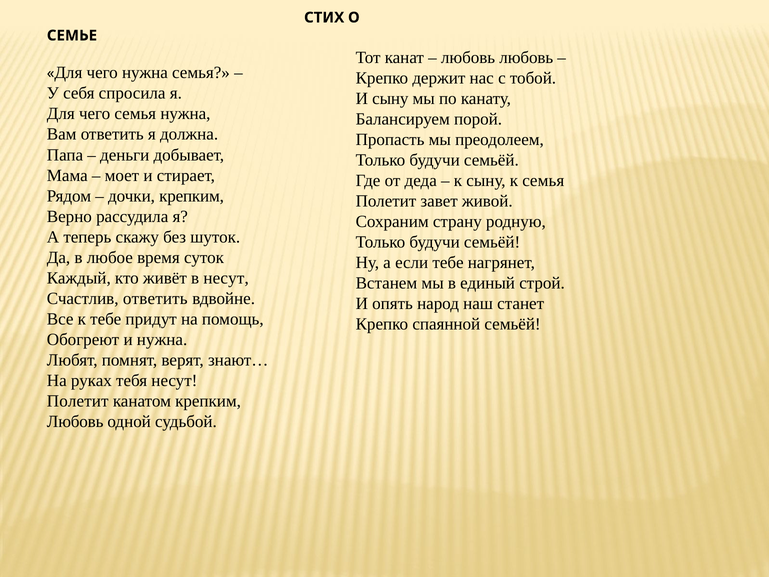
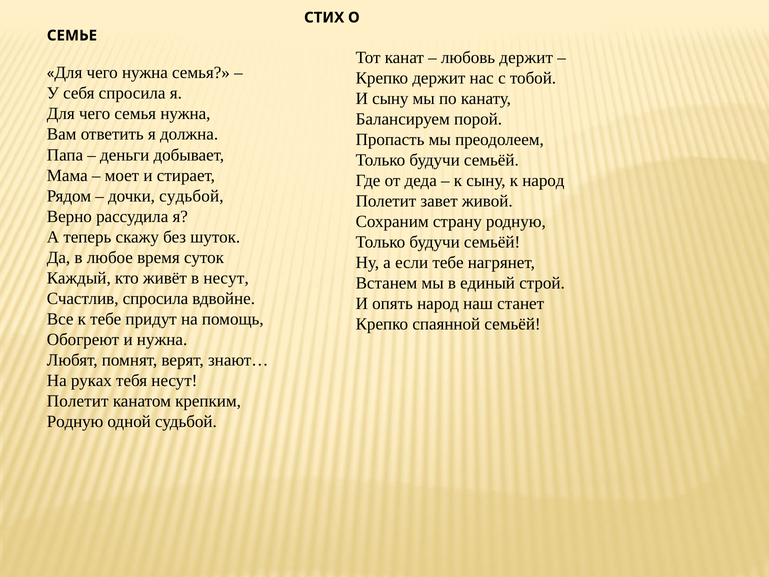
любовь любовь: любовь -> держит (526, 58)
к семья: семья -> народ (543, 181)
дочки крепким: крепким -> судьбой (191, 196)
Счастлив ответить: ответить -> спросила (155, 298)
Любовь: Любовь -> Родную (75, 421)
